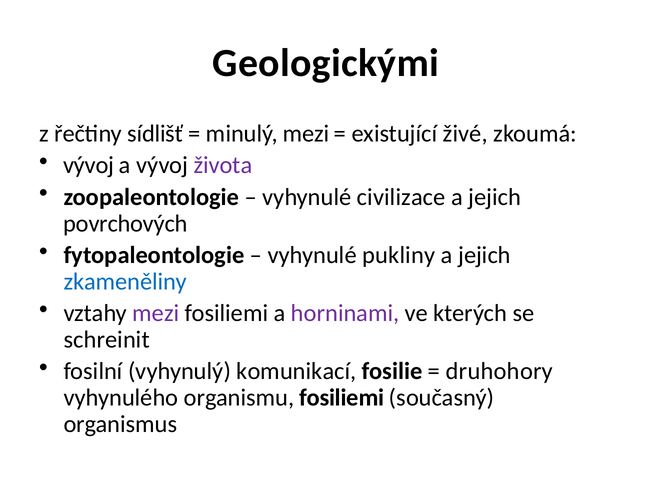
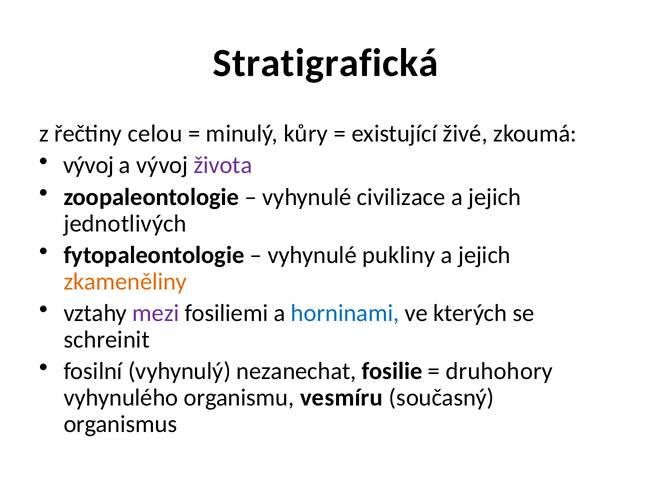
Geologickými: Geologickými -> Stratigrafická (326, 63)
sídlišť: sídlišť -> celou (155, 134)
minulý mezi: mezi -> kůry (306, 134)
povrchových: povrchových -> jednotlivých (125, 223)
zkameněliny colour: blue -> orange (125, 282)
horninami colour: purple -> blue (345, 313)
komunikací: komunikací -> nezanechat (296, 371)
organismu fosiliemi: fosiliemi -> vesmíru (342, 398)
